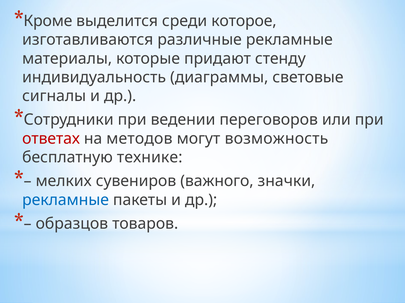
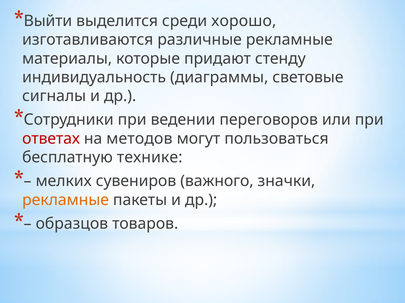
Кроме: Кроме -> Выйти (48, 21)
которое: которое -> хорошо (244, 21)
возможность: возможность -> пользоваться (277, 139)
рекламные colour: blue -> orange (66, 200)
